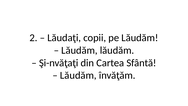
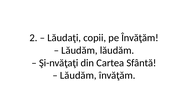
pe Lăudăm: Lăudăm -> Învăţăm (140, 38)
